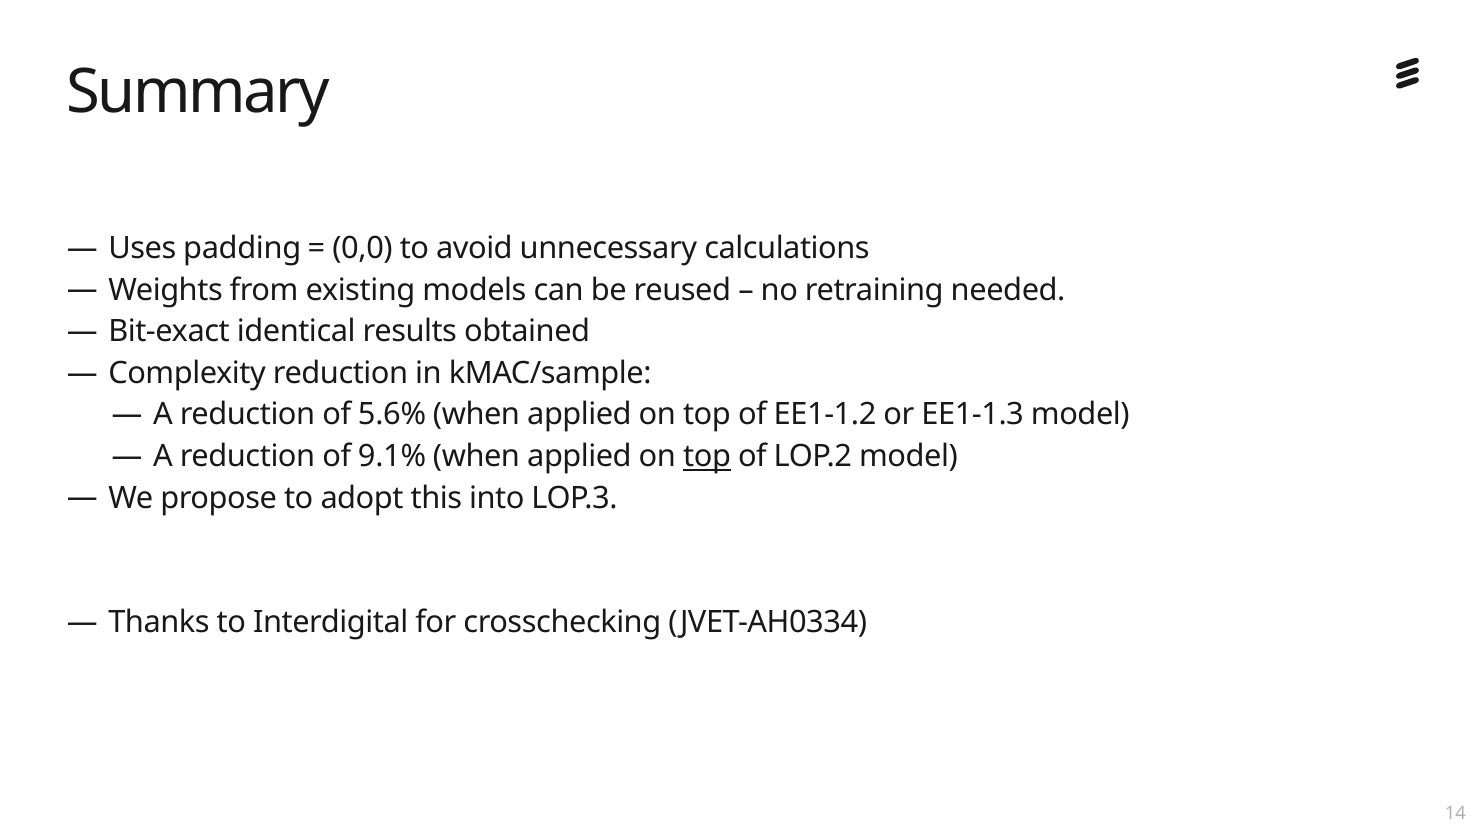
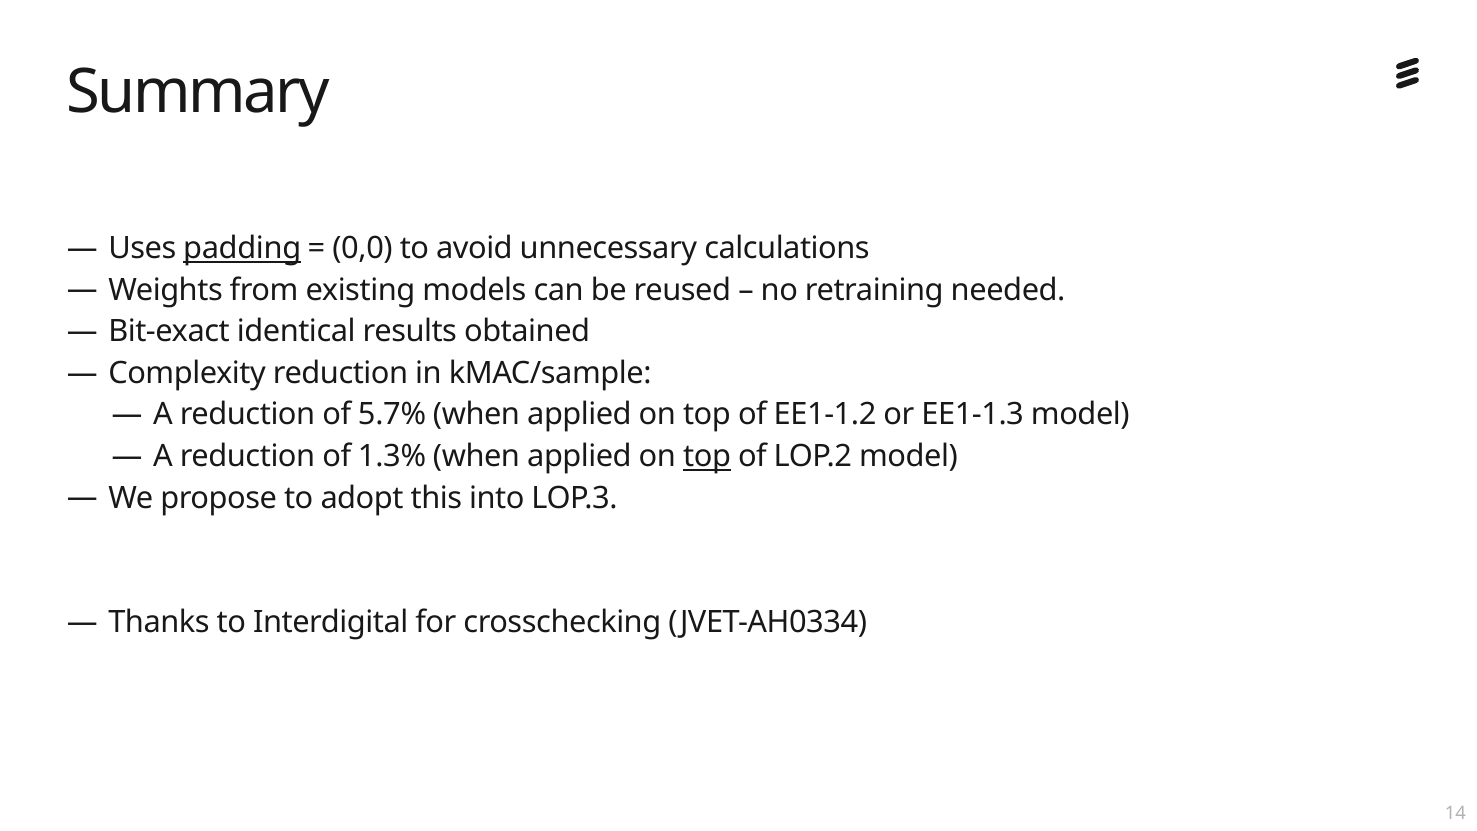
padding underline: none -> present (242, 248)
5.6%: 5.6% -> 5.7% (392, 415)
9.1%: 9.1% -> 1.3% (392, 456)
